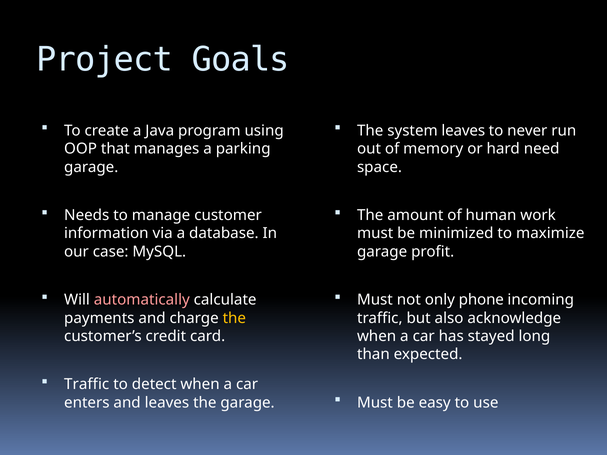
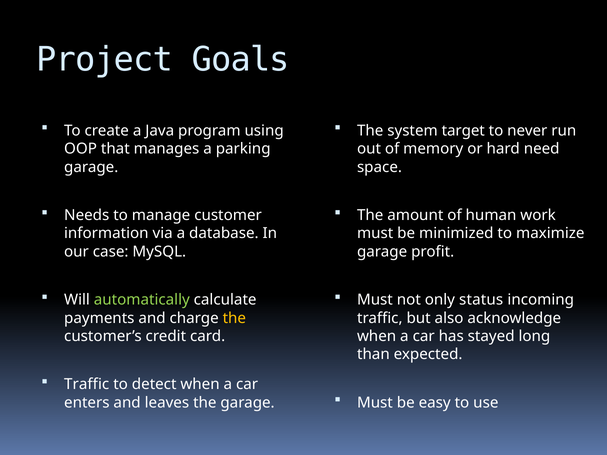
system leaves: leaves -> target (463, 131)
automatically colour: pink -> light green (142, 300)
phone: phone -> status (481, 300)
